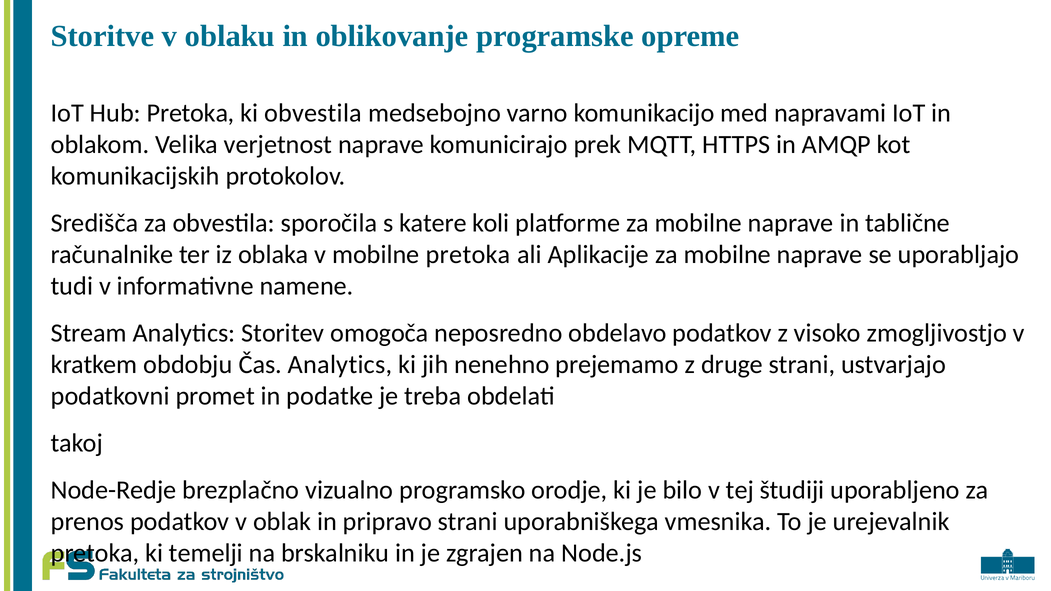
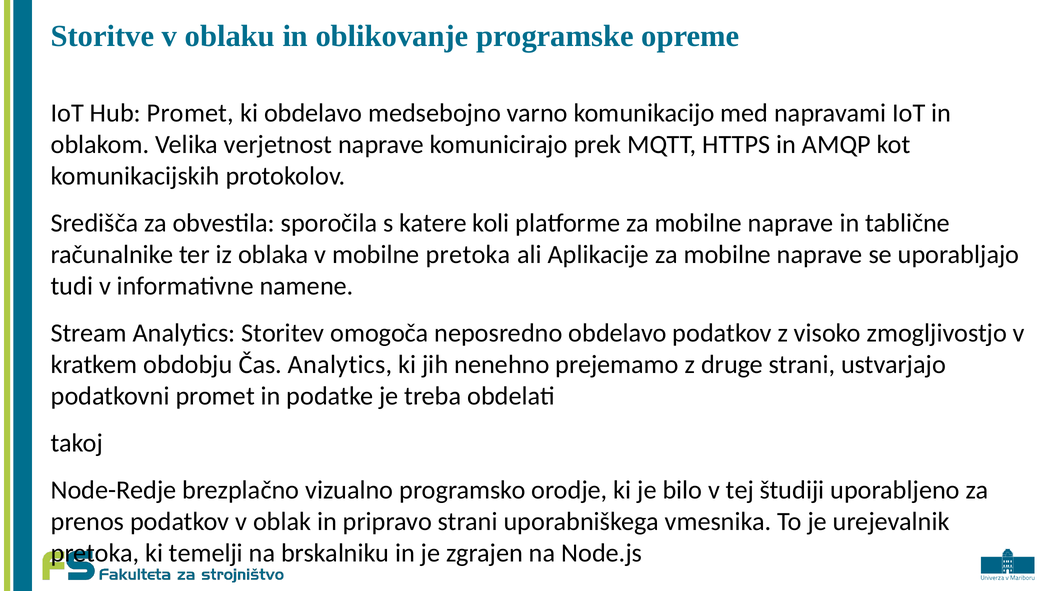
Hub Pretoka: Pretoka -> Promet (190, 113)
ki obvestila: obvestila -> obdelavo (313, 113)
